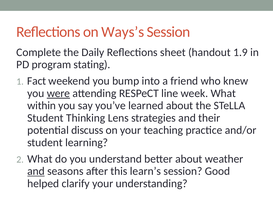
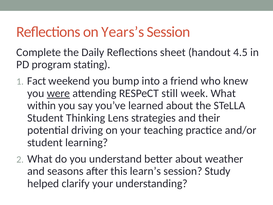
Ways’s: Ways’s -> Years’s (123, 32)
1.9: 1.9 -> 4.5 (240, 52)
line: line -> still (170, 93)
discuss: discuss -> driving (87, 130)
and underline: present -> none (36, 171)
Good: Good -> Study (218, 171)
